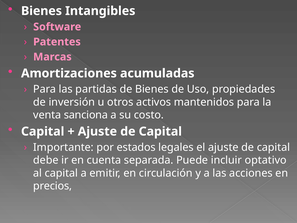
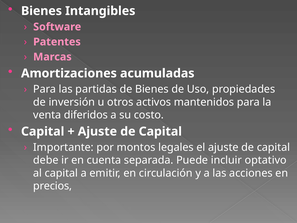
sanciona: sanciona -> diferidos (86, 115)
estados: estados -> montos (136, 147)
